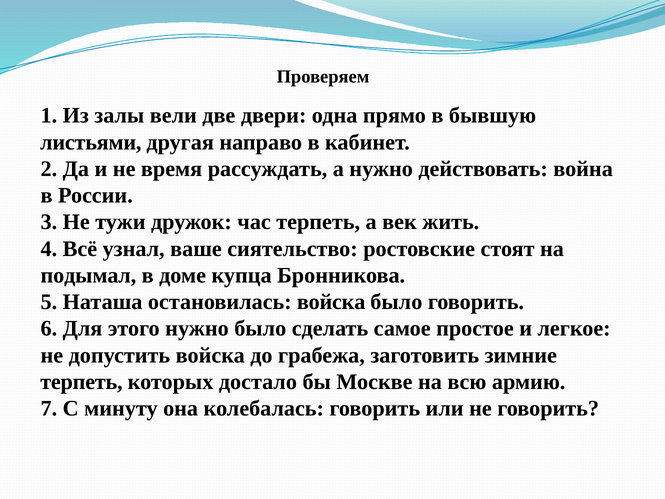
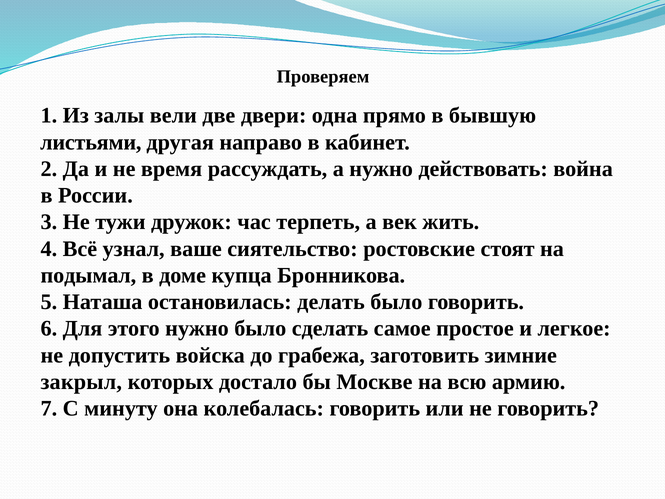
остановилась войска: войска -> делать (331, 302)
терпеть: терпеть -> закрыл (81, 382)
